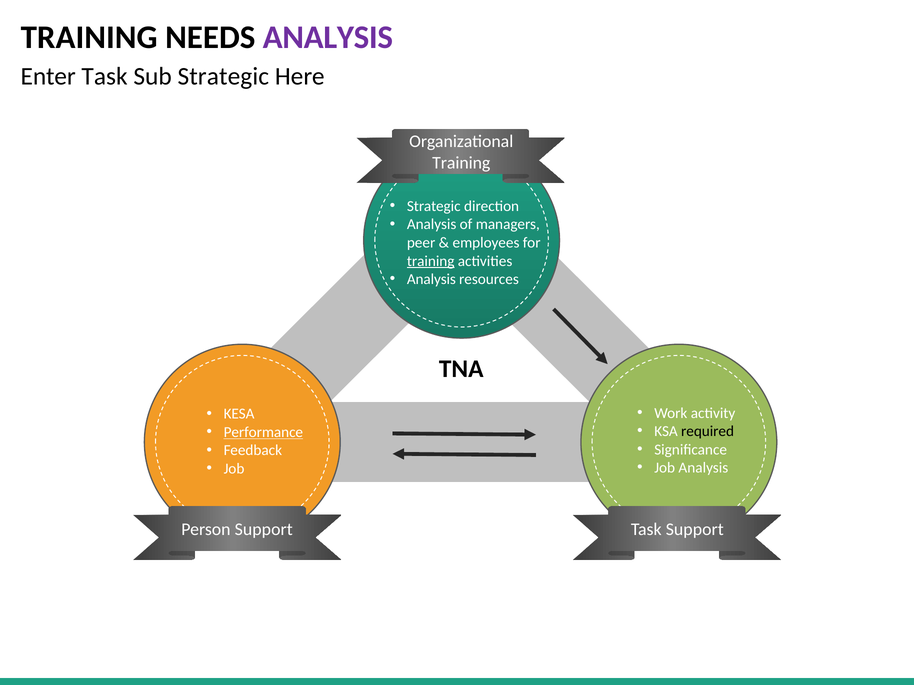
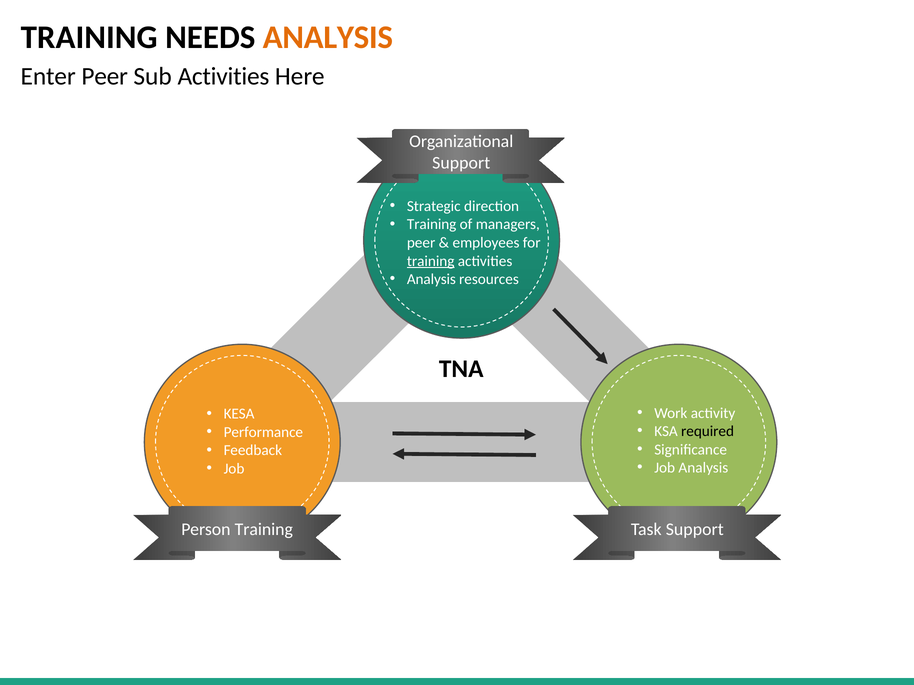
ANALYSIS colour: purple -> orange (328, 38)
Enter Task: Task -> Peer (105, 76)
Sub Strategic: Strategic -> Activities (223, 76)
Training: Training -> Support (461, 163)
Analysis: Analysis -> Training (432, 225)
Performance underline: present -> none (263, 433)
Person Support: Support -> Training (264, 530)
